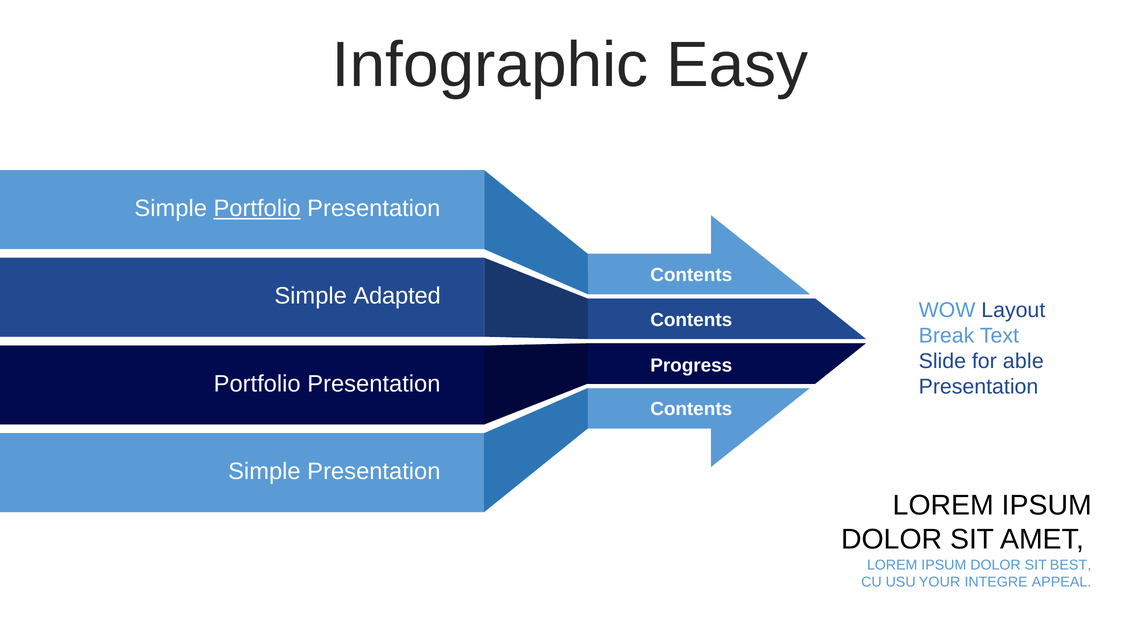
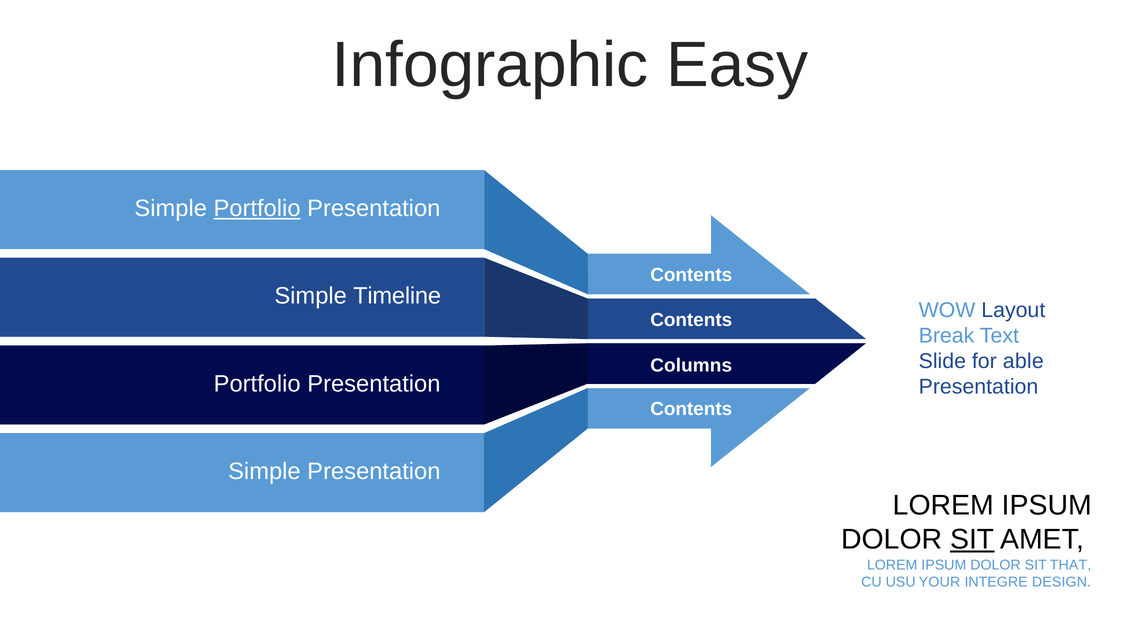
Adapted: Adapted -> Timeline (397, 296)
Progress: Progress -> Columns (691, 366)
SIT underline: none -> present (972, 539)
BEST: BEST -> THAT (1071, 565)
APPEAL: APPEAL -> DESIGN (1062, 582)
